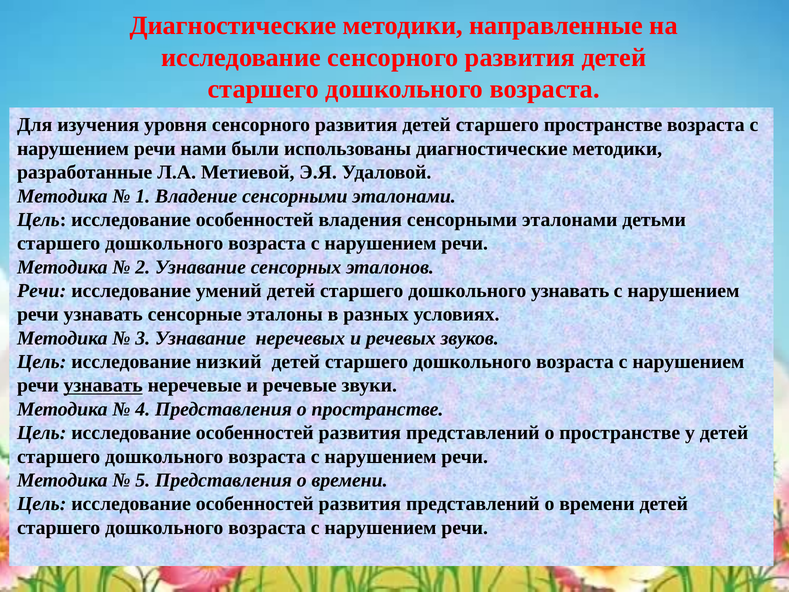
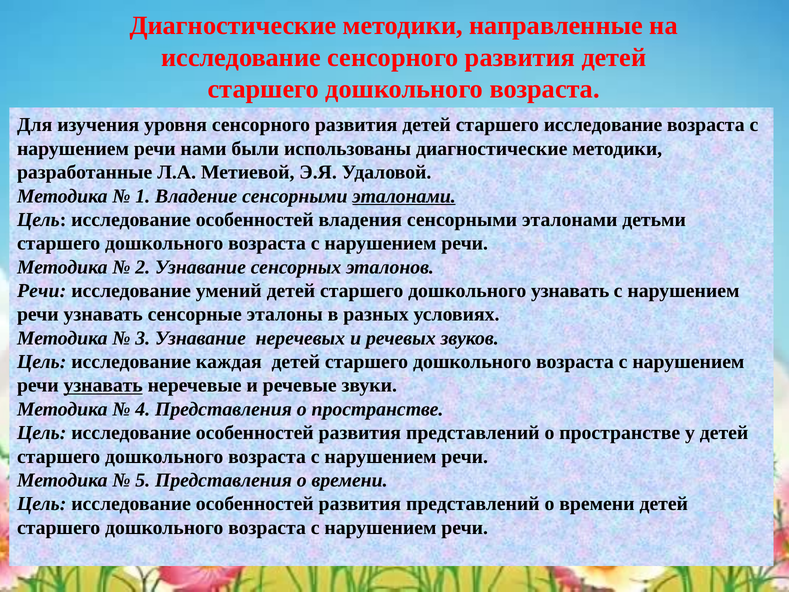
старшего пространстве: пространстве -> исследование (603, 125)
эталонами underline: none -> present (404, 196)
низкий: низкий -> каждая (229, 362)
